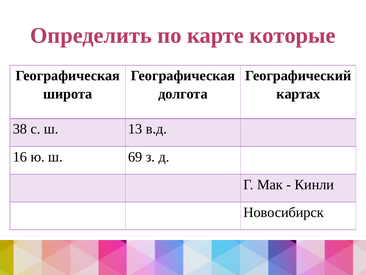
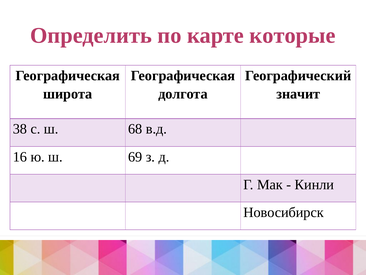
картах: картах -> значит (298, 94)
13: 13 -> 68 (135, 129)
